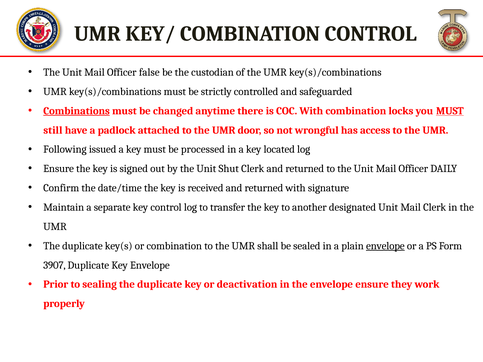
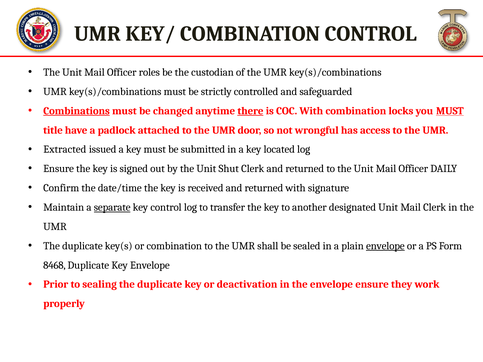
false: false -> roles (149, 72)
there underline: none -> present (250, 111)
still: still -> title (53, 130)
Following: Following -> Extracted (65, 150)
processed: processed -> submitted (203, 150)
separate underline: none -> present (112, 207)
3907: 3907 -> 8468 (54, 265)
